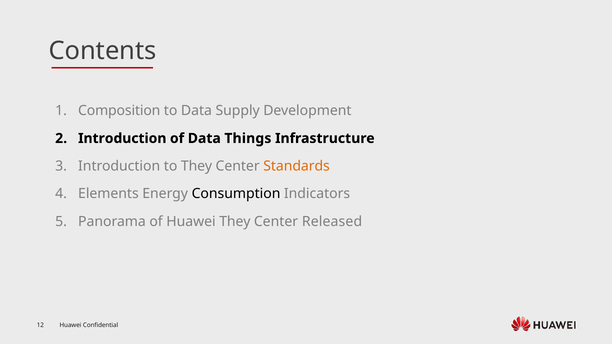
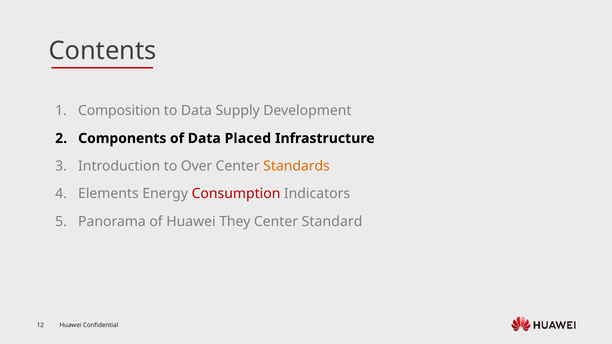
Introduction: Introduction -> Components (122, 138)
Things: Things -> Placed (248, 138)
to They: They -> Over (197, 166)
Consumption colour: black -> red (236, 194)
Released: Released -> Standard (332, 222)
